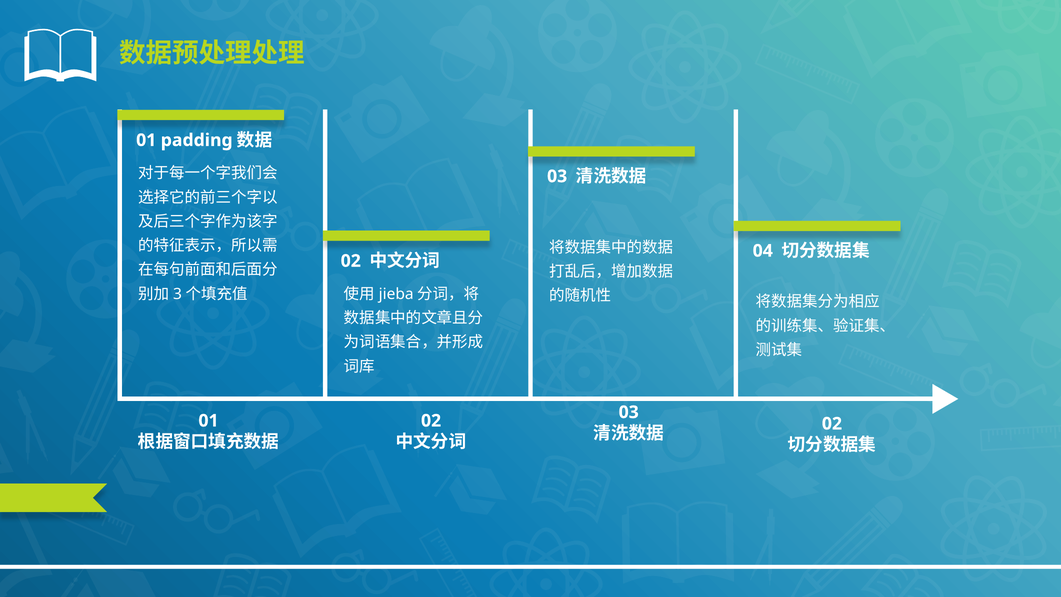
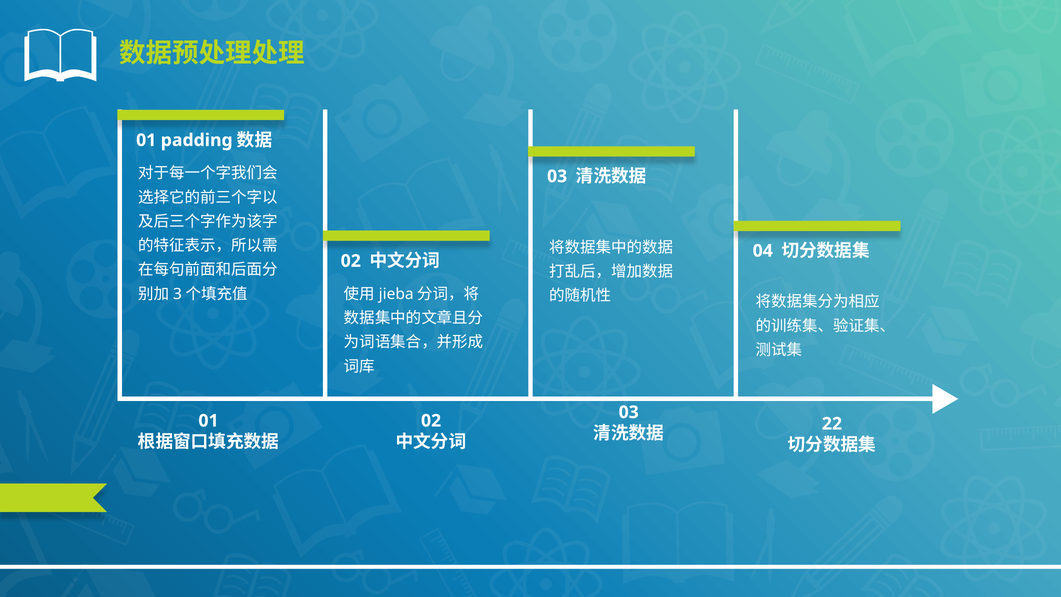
02: 02 -> 22 (832, 424)
